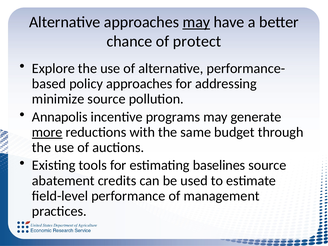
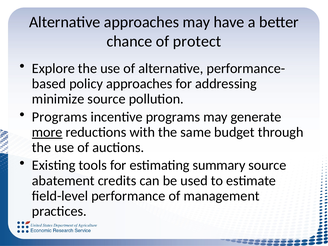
may underline: present -> none (196, 22)
Annapolis: Annapolis -> Programs (60, 117)
baselines: baselines -> summary (219, 165)
